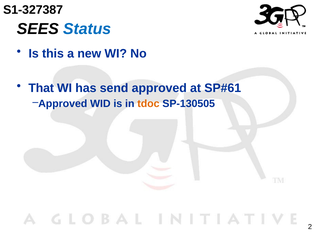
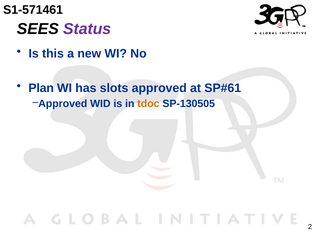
S1-327387: S1-327387 -> S1-571461 (33, 10)
Status colour: blue -> purple (87, 29)
That: That -> Plan (41, 88)
send: send -> slots (114, 88)
